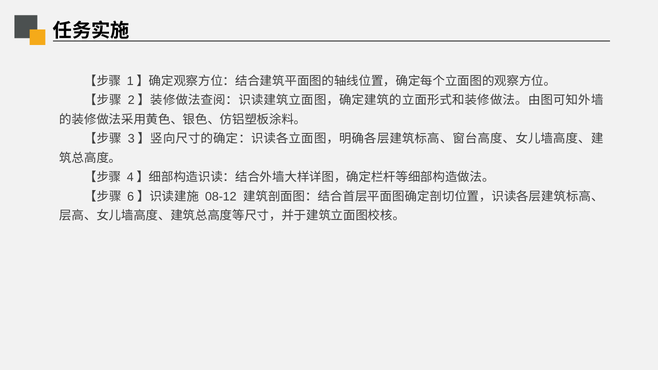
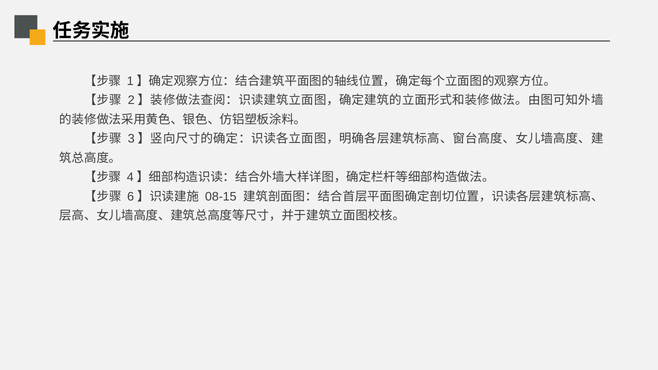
08-12: 08-12 -> 08-15 (221, 197)
